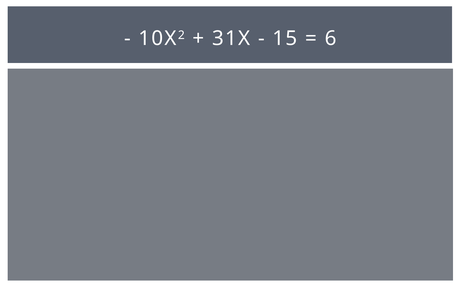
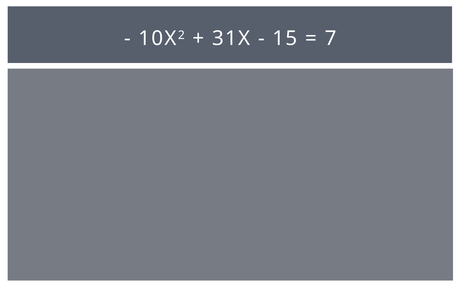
6: 6 -> 7 (331, 39)
